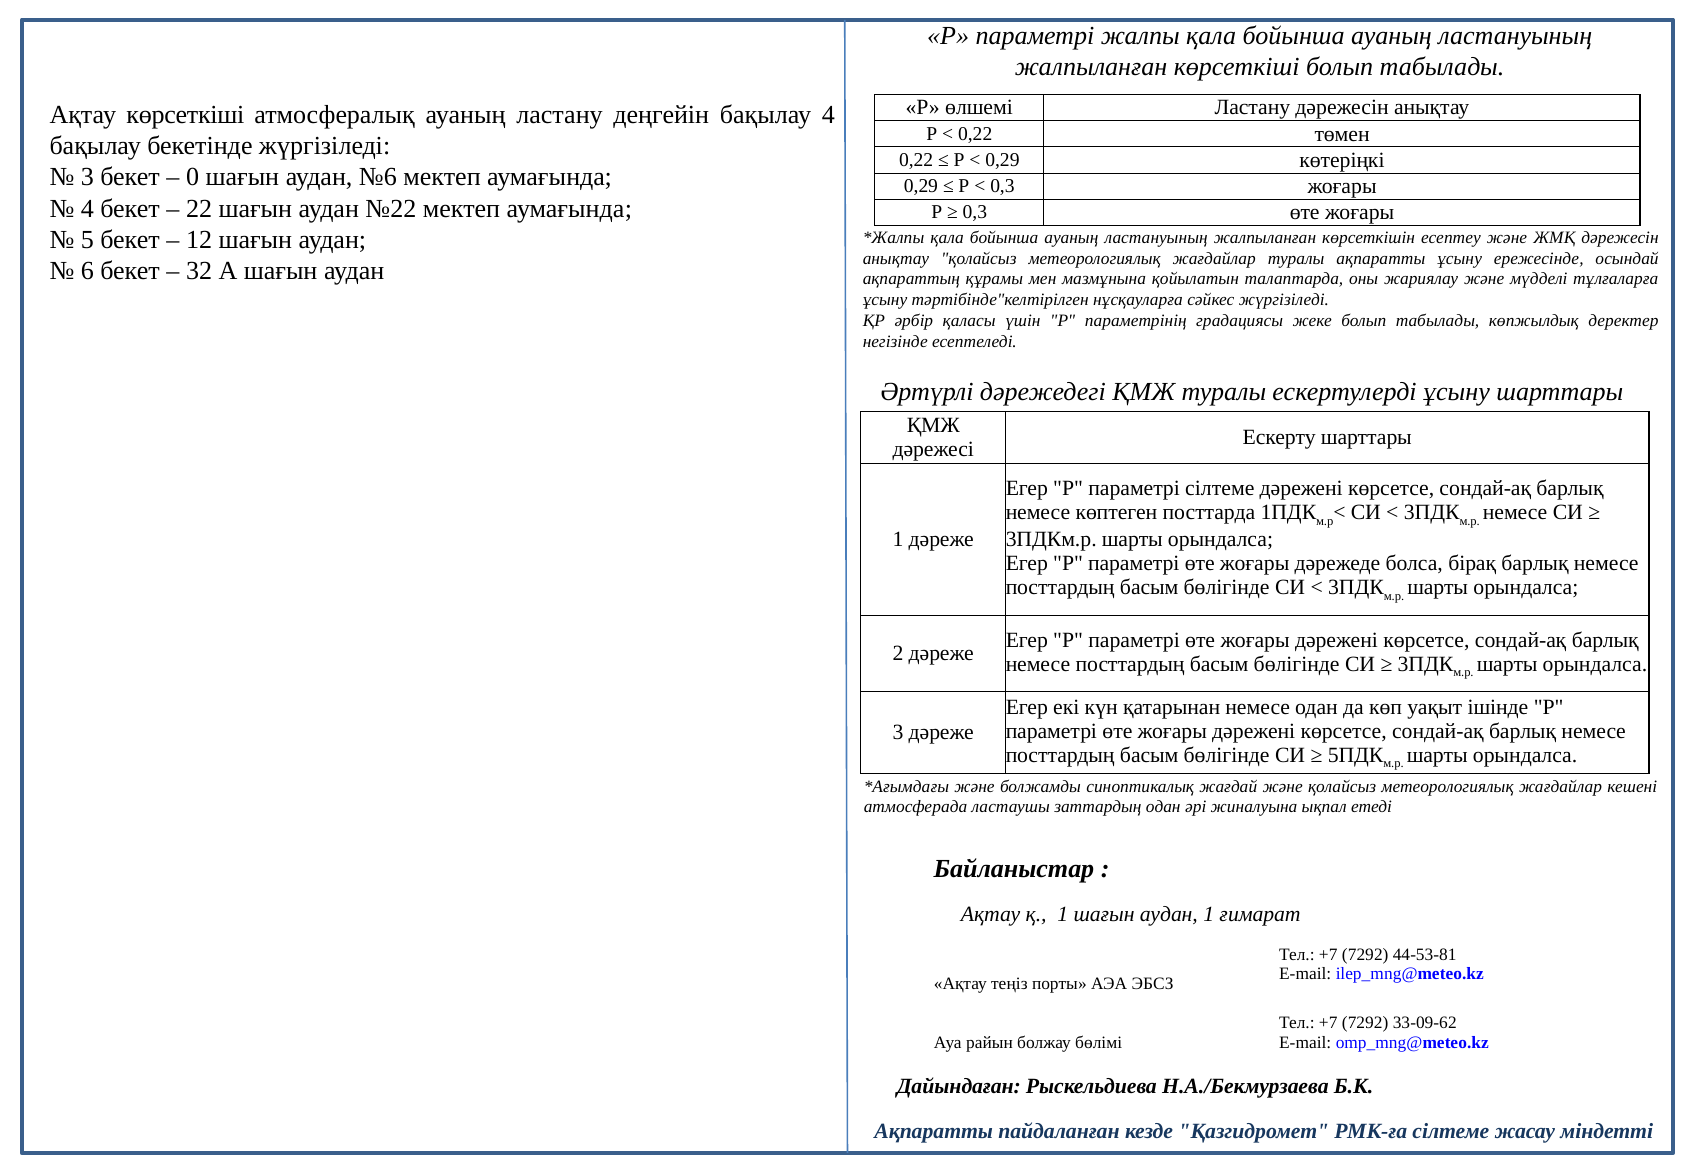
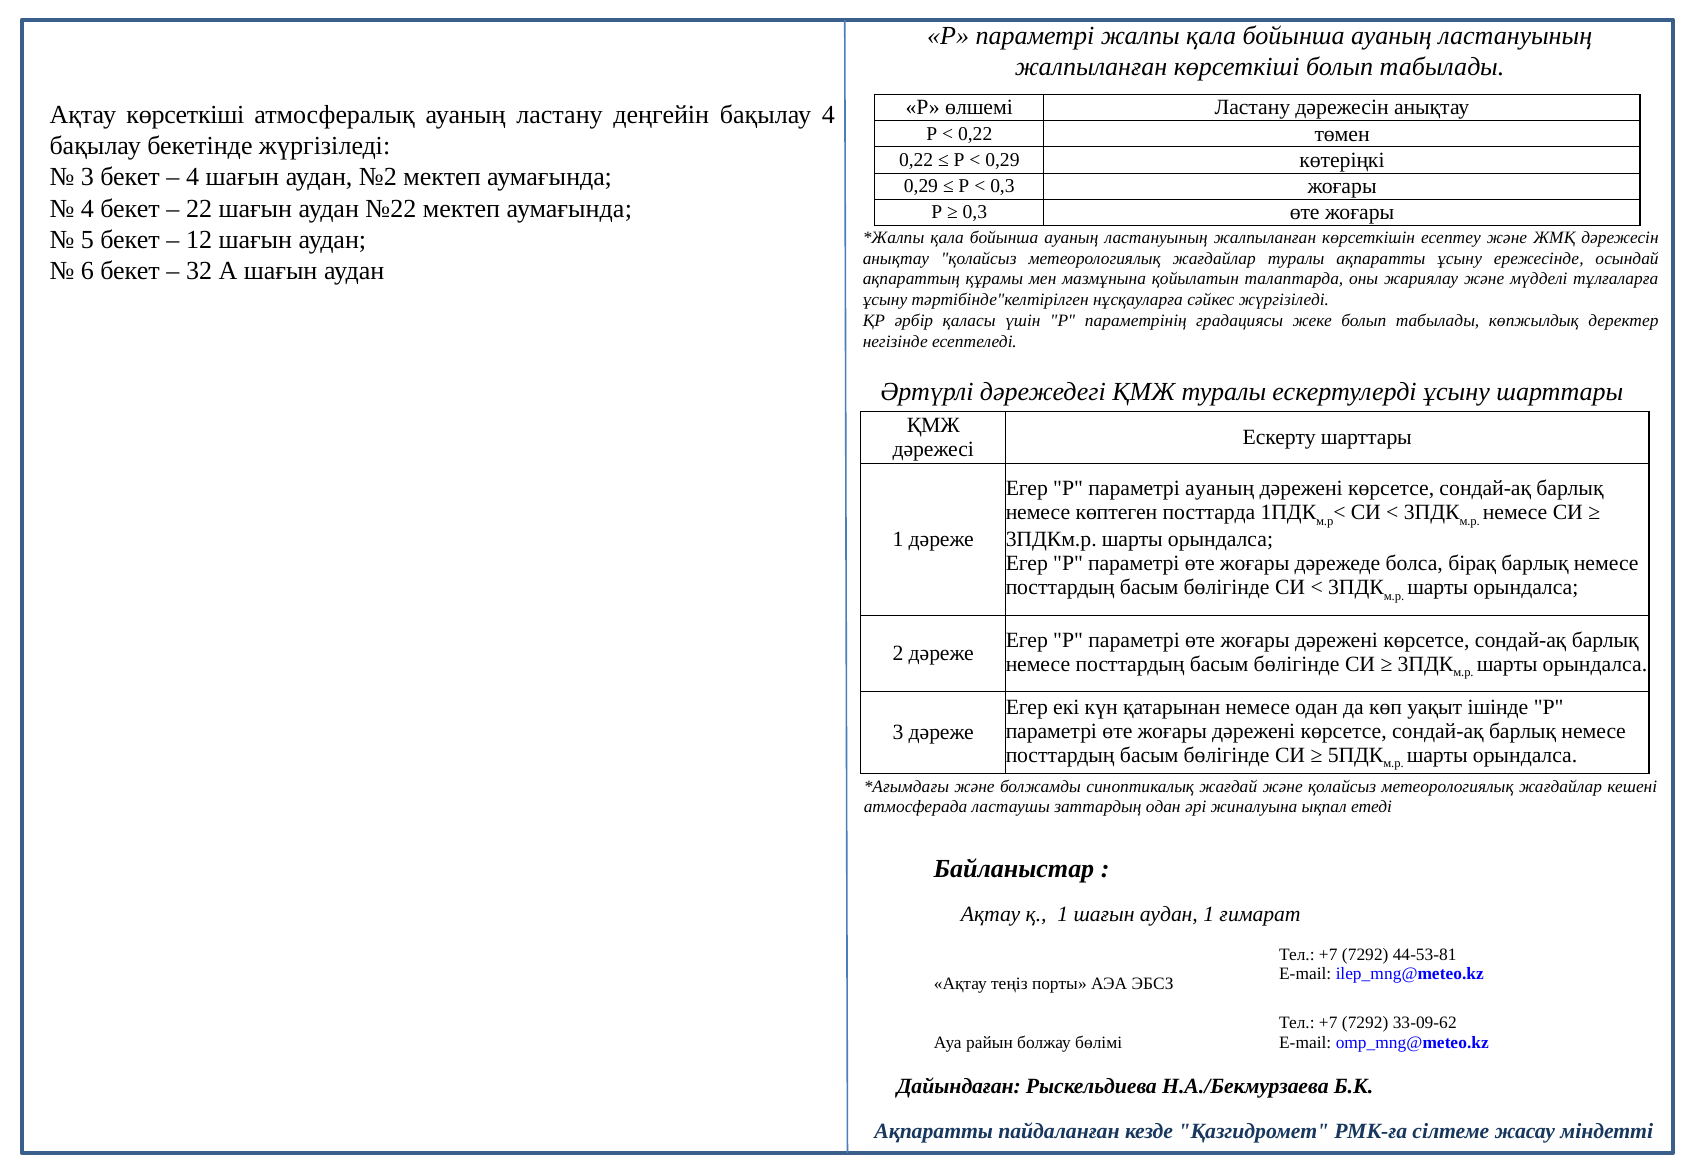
0: 0 -> 4 (193, 177)
№6: №6 -> №2 (378, 177)
параметрі сілтеме: сілтеме -> ауаның (1220, 489)
